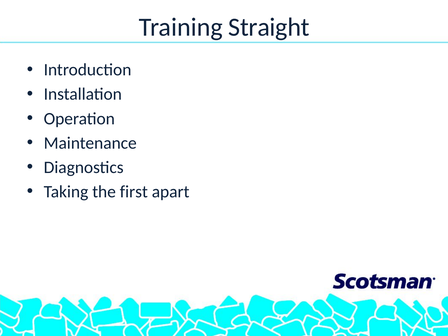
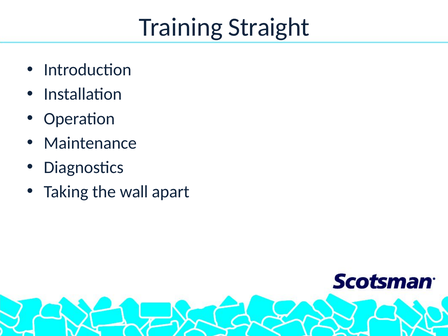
first: first -> wall (134, 192)
